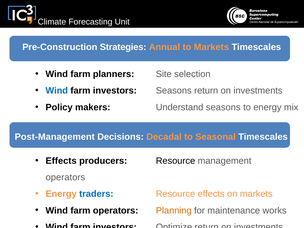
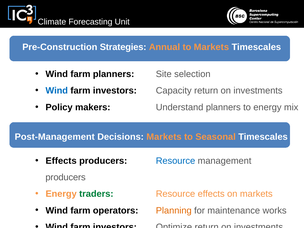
investors Seasons: Seasons -> Capacity (174, 91)
Understand seasons: seasons -> planners (223, 107)
Decisions Decadal: Decadal -> Markets (164, 137)
Resource colour: black -> blue (176, 161)
operators: operators -> producers (66, 177)
traders colour: blue -> green (96, 194)
